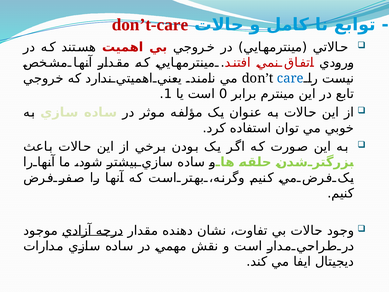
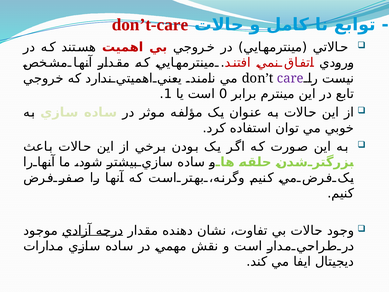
care colour: blue -> purple (290, 78)
